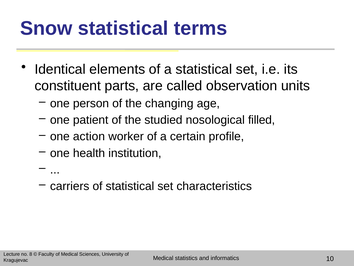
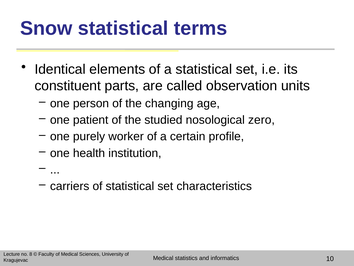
filled: filled -> zero (261, 120)
action: action -> purely (89, 136)
